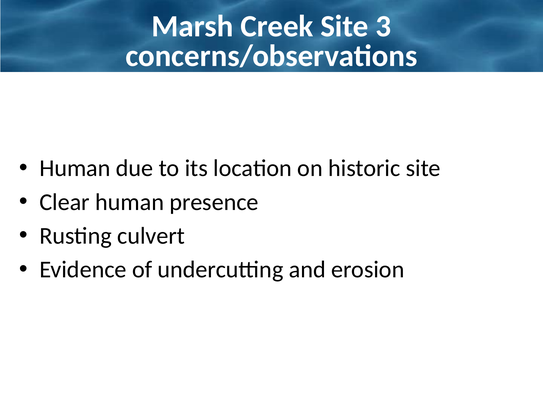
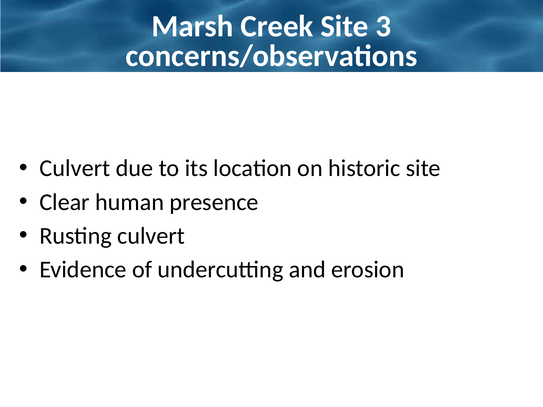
Human: Human -> Culvert (75, 168)
